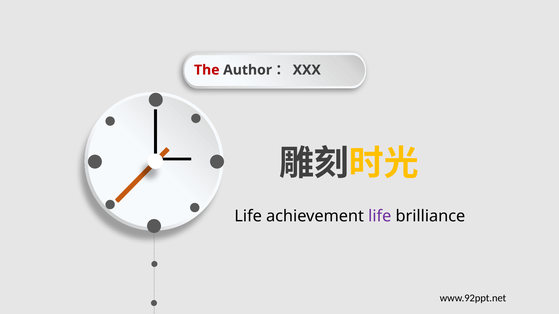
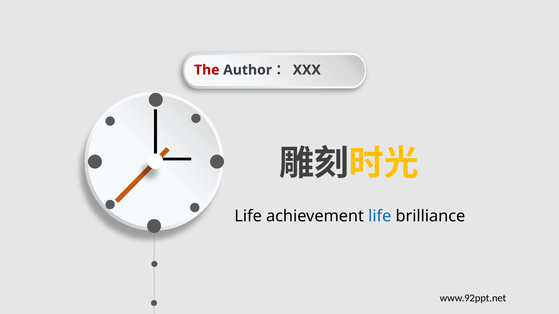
life colour: purple -> blue (380, 217)
